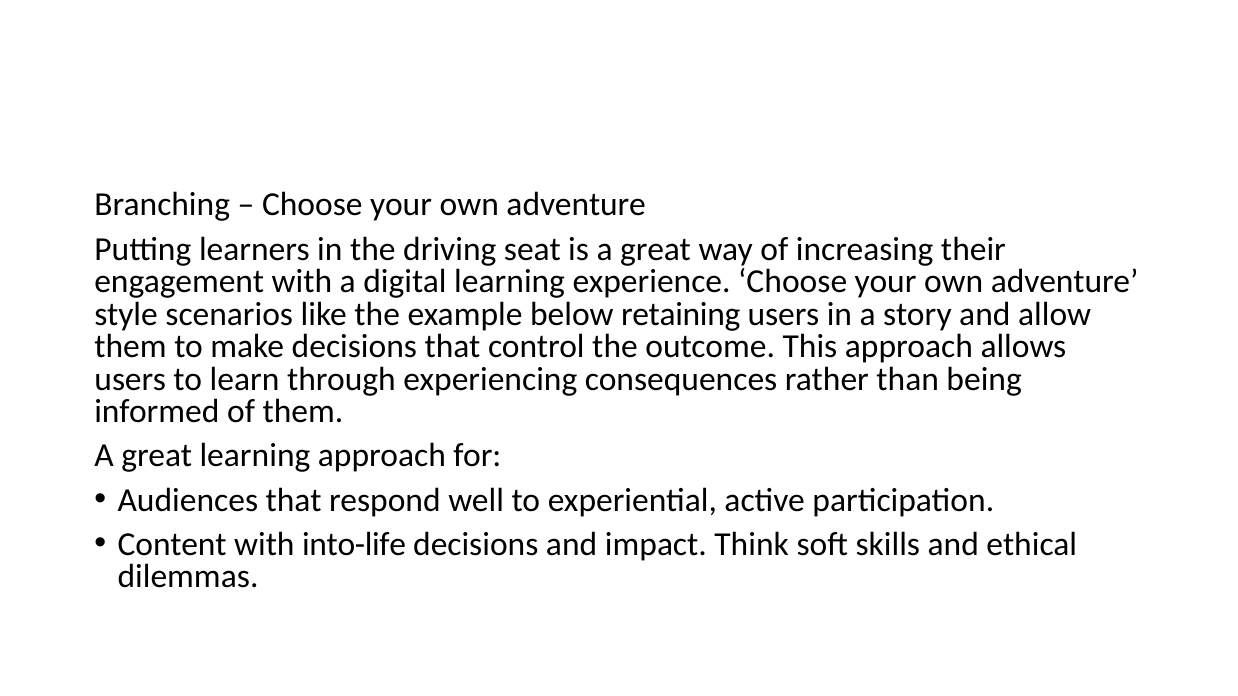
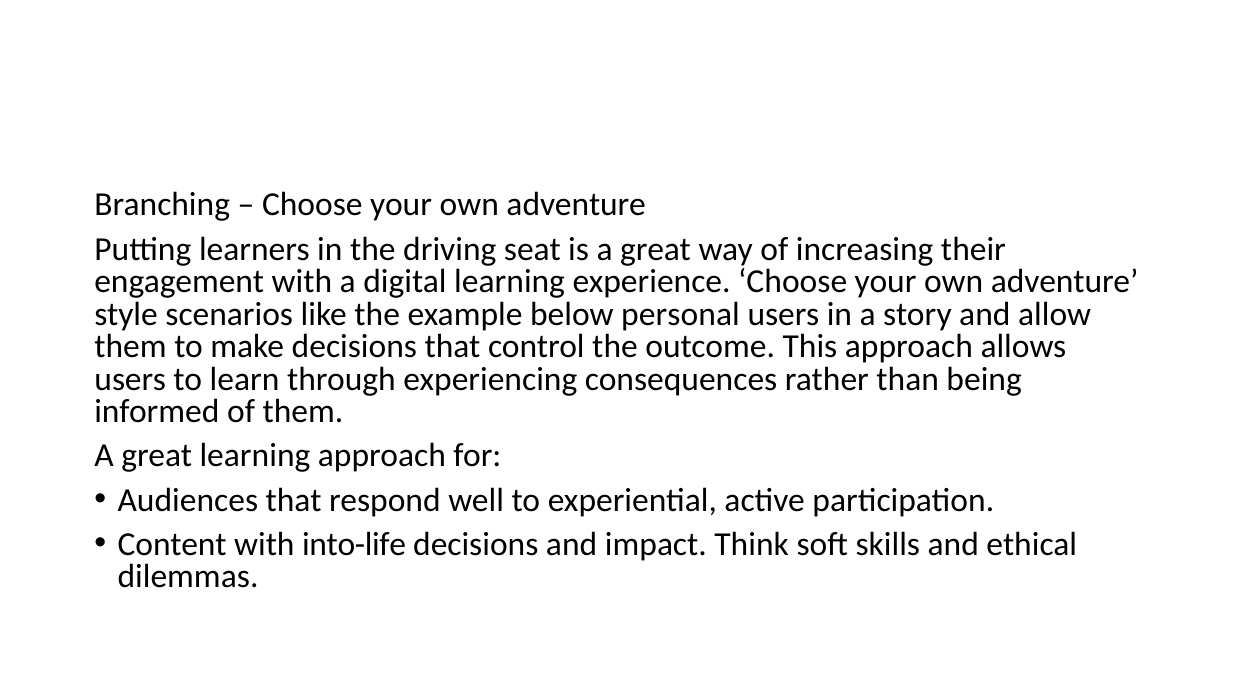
retaining: retaining -> personal (680, 314)
